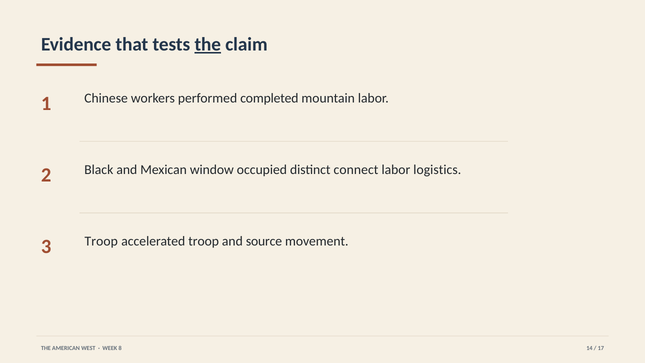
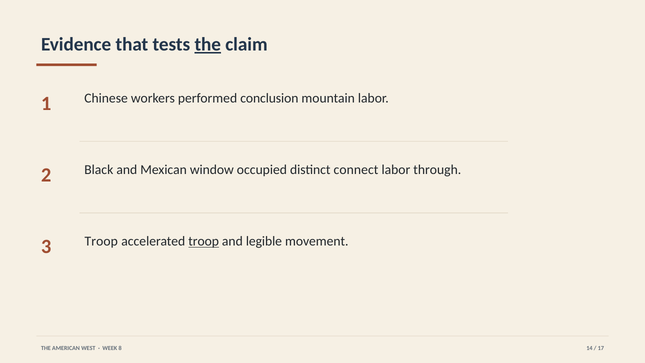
completed: completed -> conclusion (269, 98)
logistics: logistics -> through (437, 170)
troop underline: none -> present (204, 241)
source: source -> legible (264, 241)
